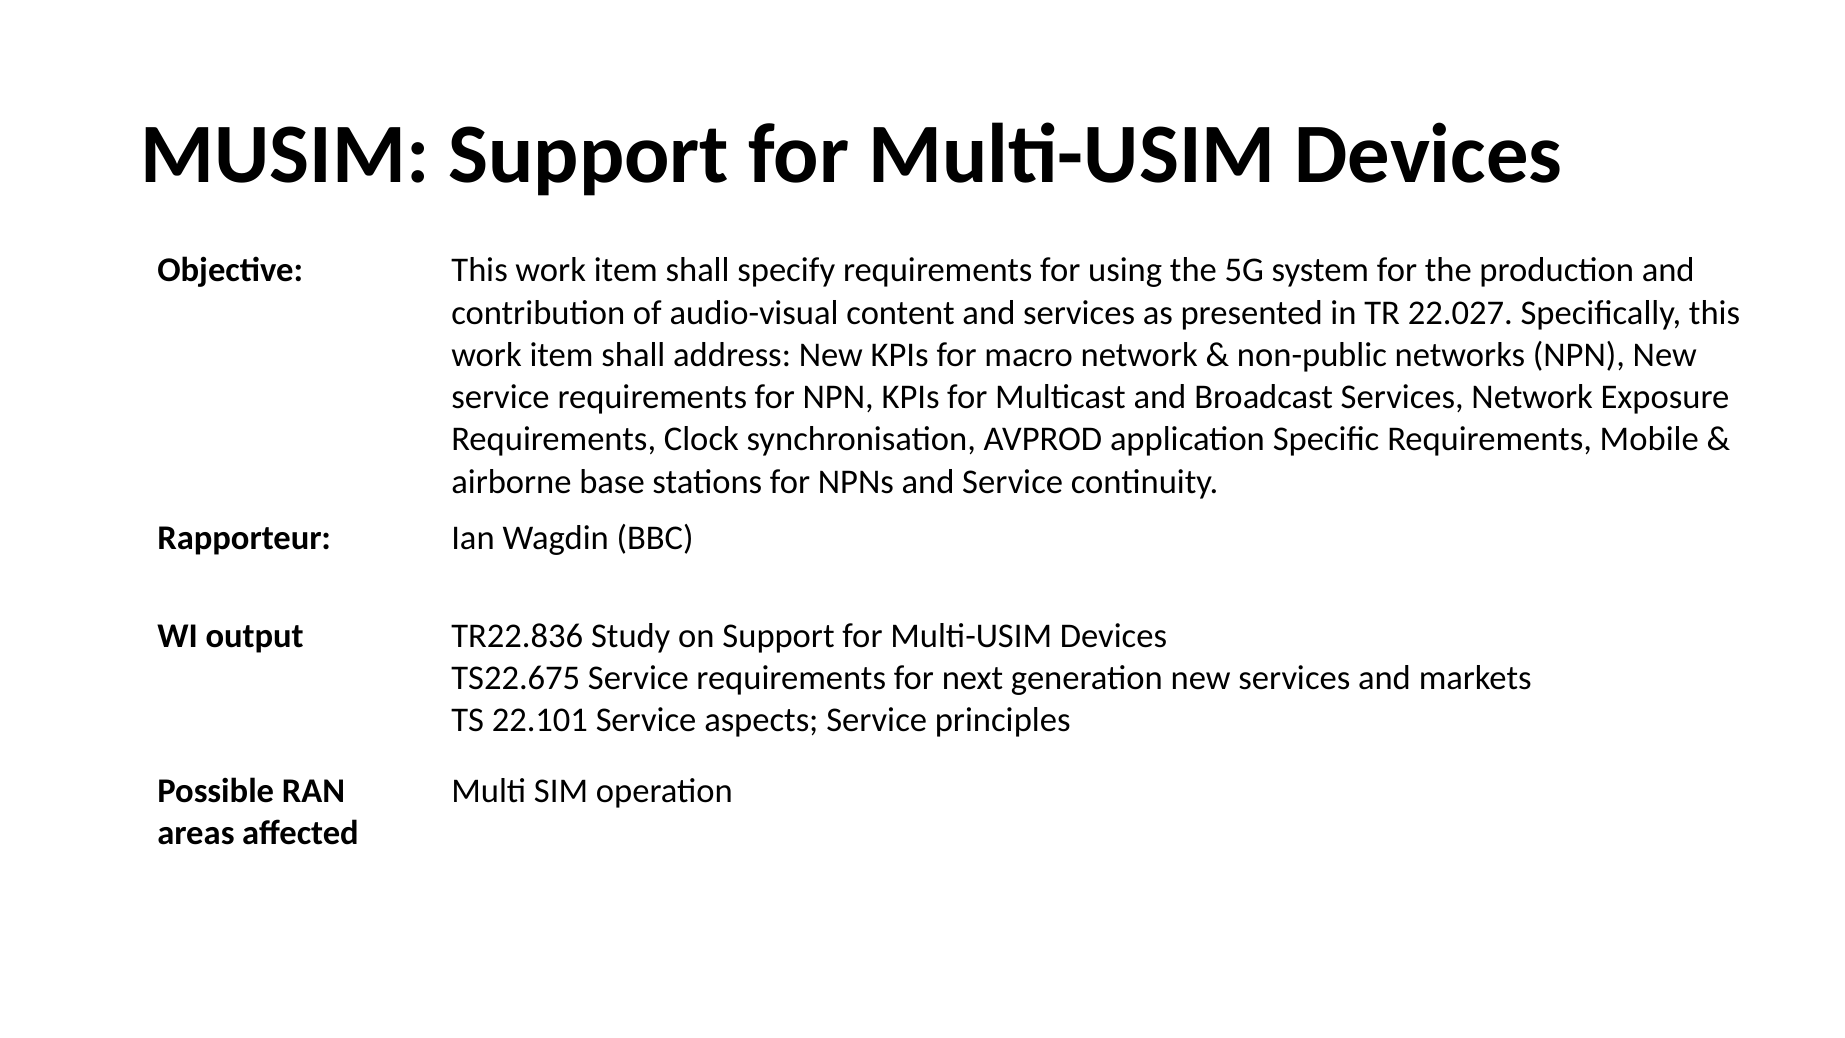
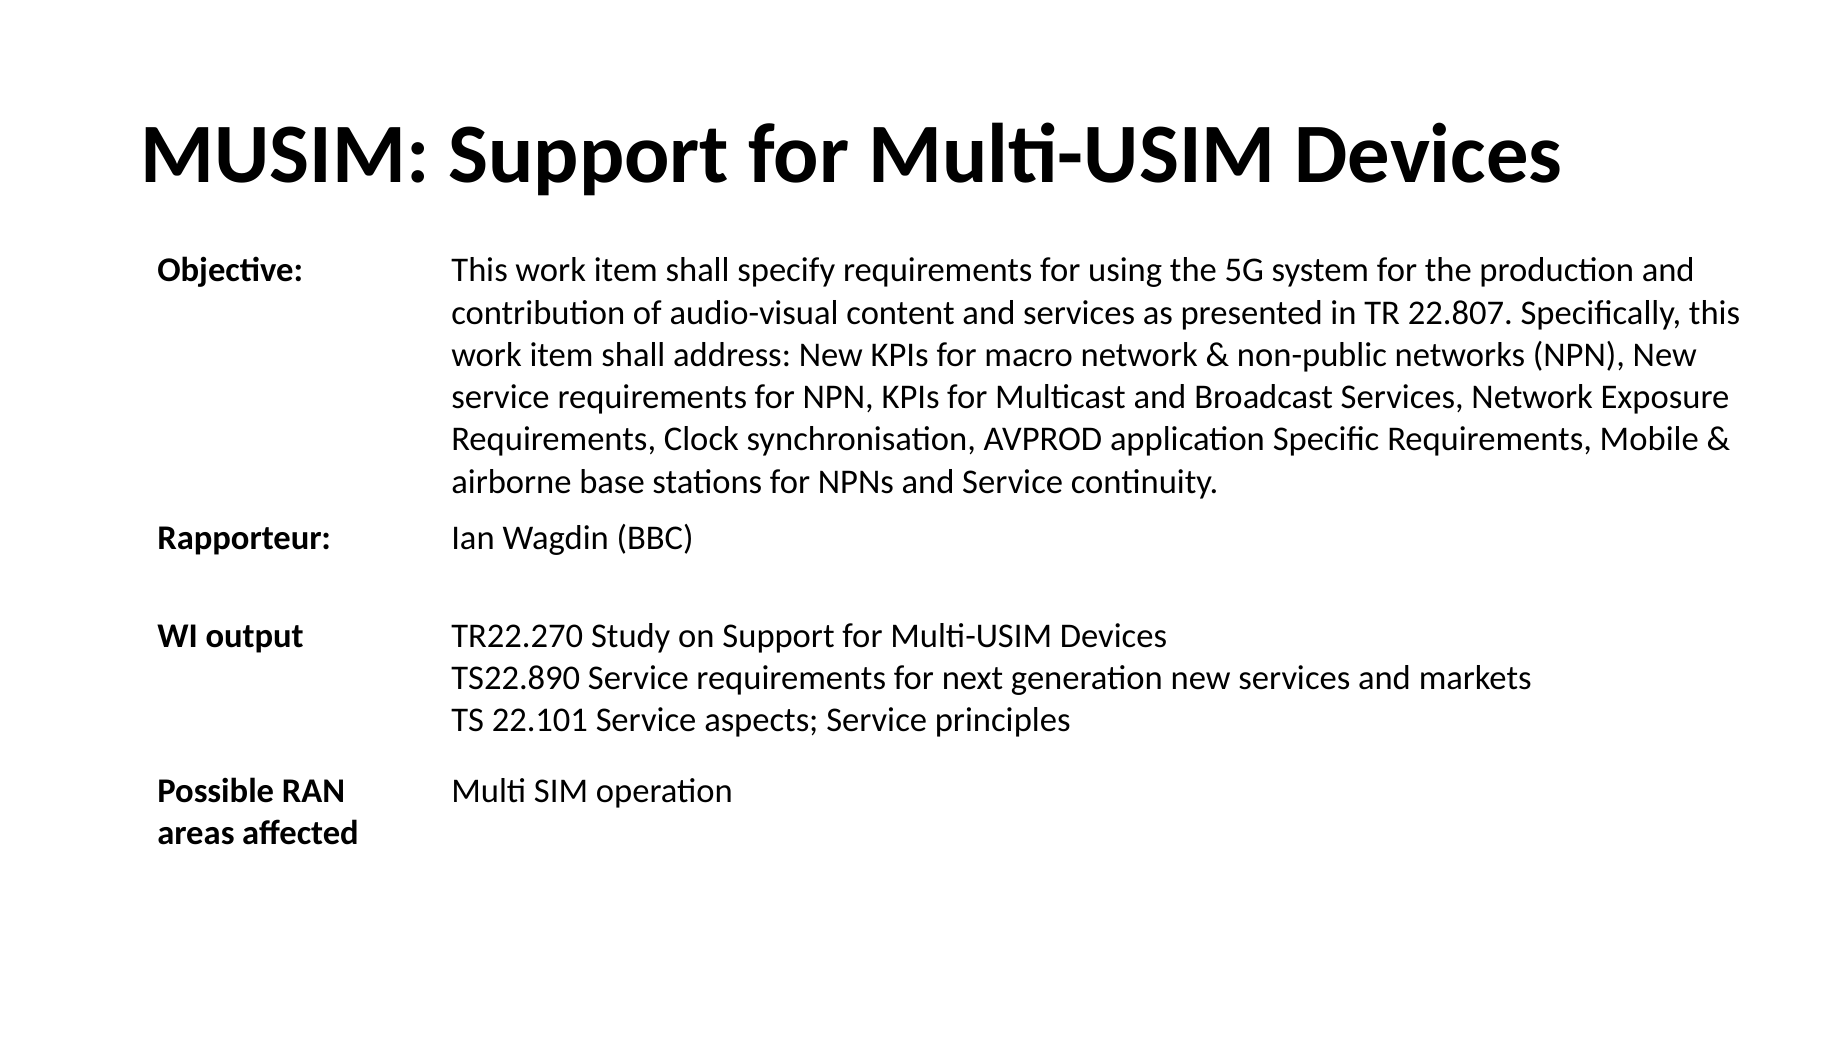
22.027: 22.027 -> 22.807 (1460, 313)
TR22.836: TR22.836 -> TR22.270 (517, 636)
TS22.675: TS22.675 -> TS22.890 (516, 678)
